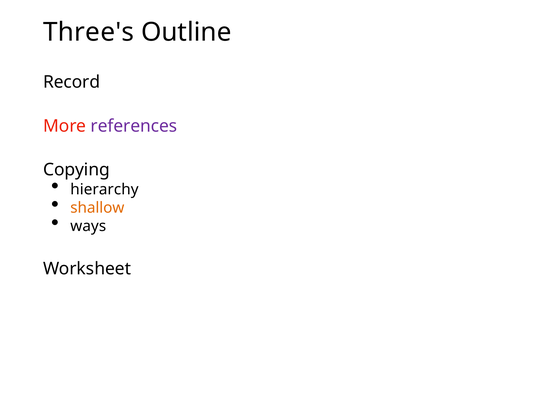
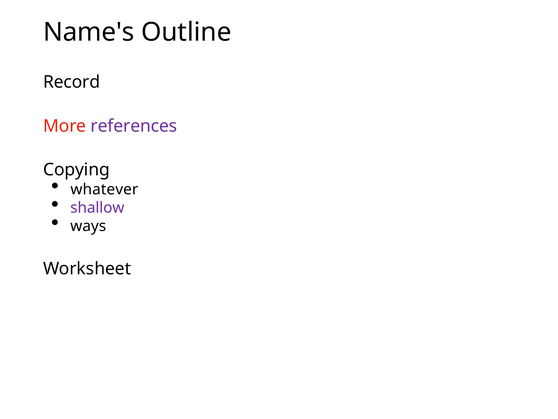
Three's: Three's -> Name's (89, 32)
hierarchy: hierarchy -> whatever (104, 189)
shallow colour: orange -> purple (97, 207)
